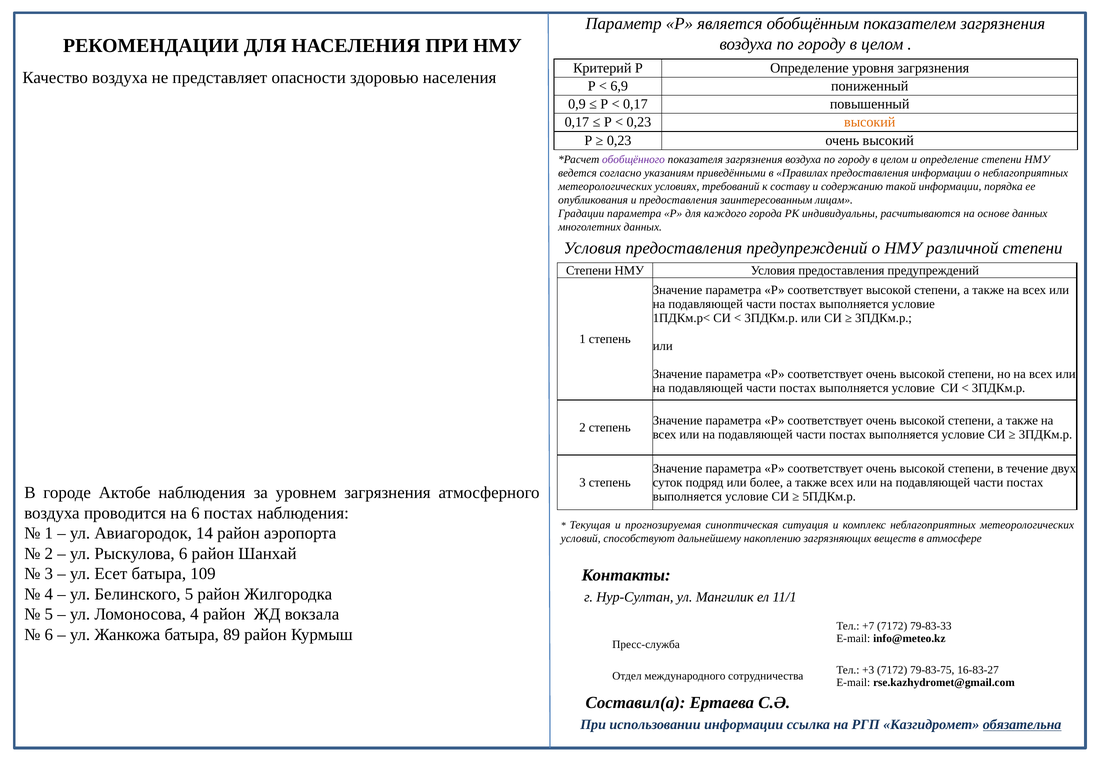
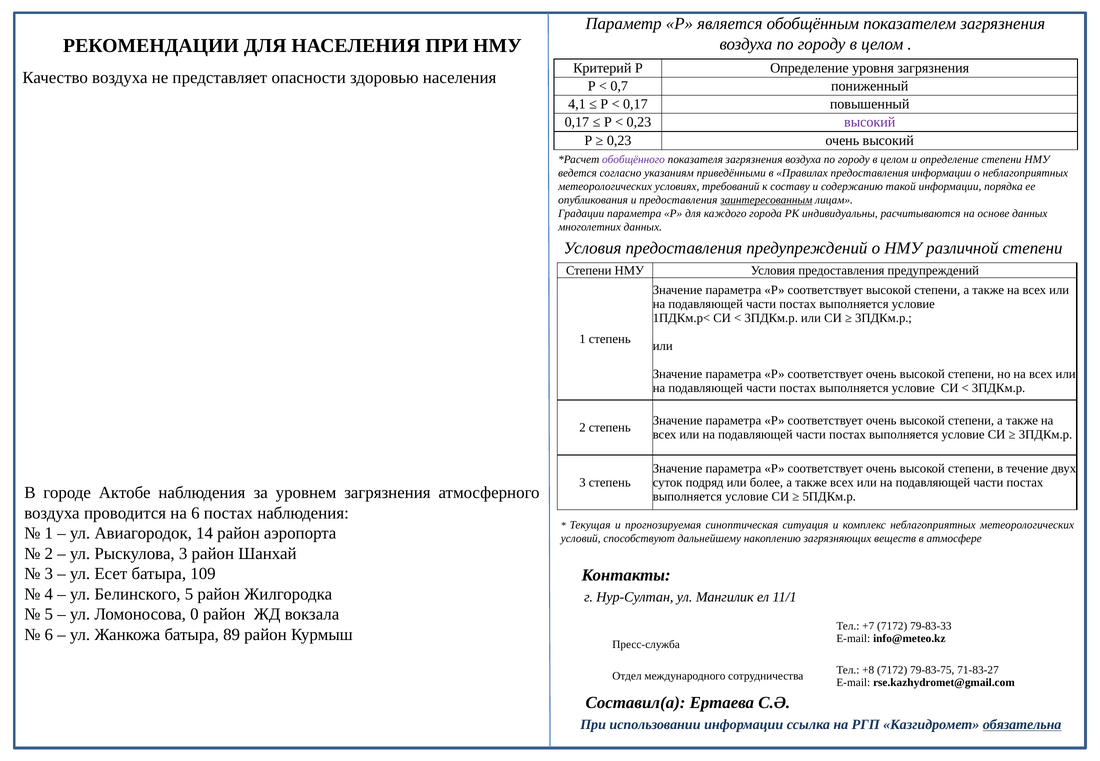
6,9: 6,9 -> 0,7 (619, 86)
0,9: 0,9 -> 4,1 (577, 104)
высокий colour: orange -> purple (870, 122)
заинтересованным underline: none -> present (766, 200)
Рыскулова 6: 6 -> 3 (183, 554)
Ломоносова 4: 4 -> 0 (194, 615)
+3: +3 -> +8 (868, 670)
16-83-27: 16-83-27 -> 71-83-27 (978, 670)
